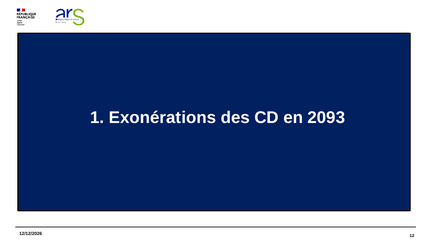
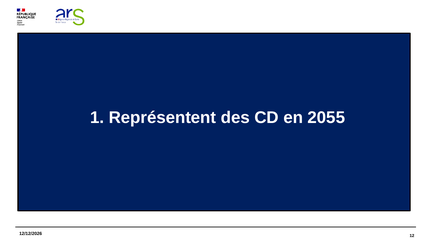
Exonérations: Exonérations -> Représentent (162, 117)
2093: 2093 -> 2055 (326, 117)
